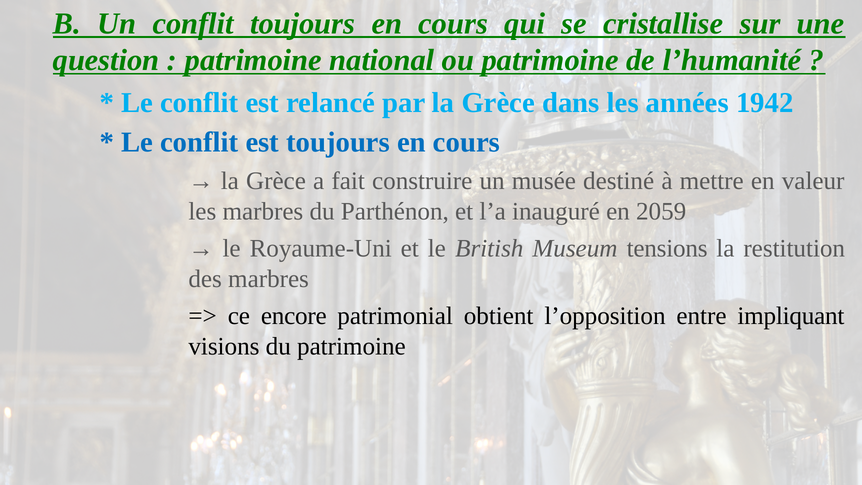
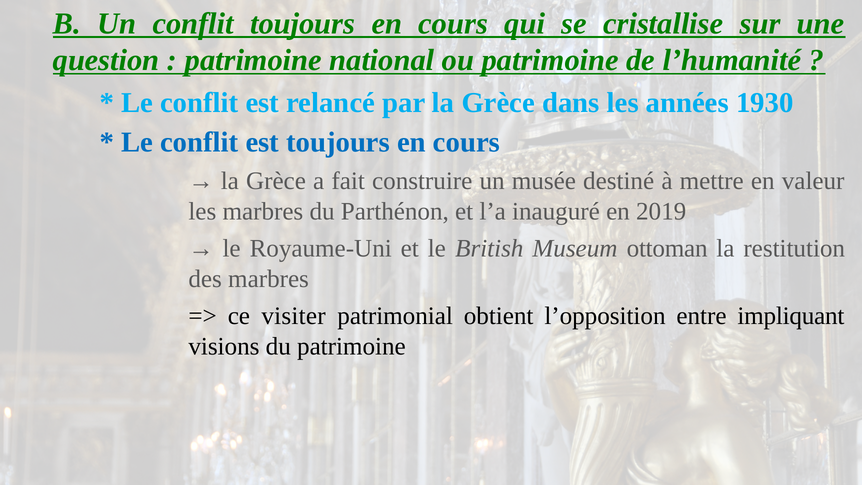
1942: 1942 -> 1930 (765, 103)
2059: 2059 -> 2019 (661, 211)
tensions: tensions -> ottoman (667, 248)
encore: encore -> visiter (294, 316)
